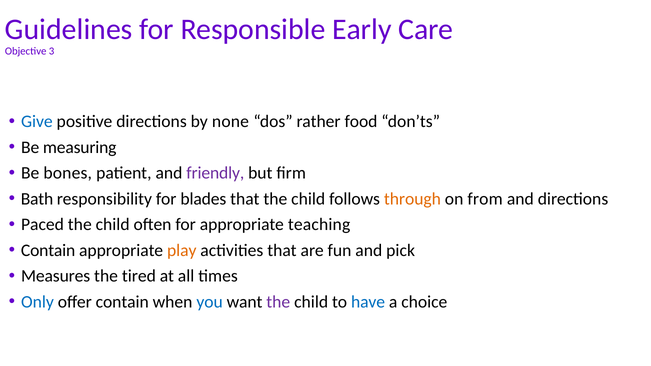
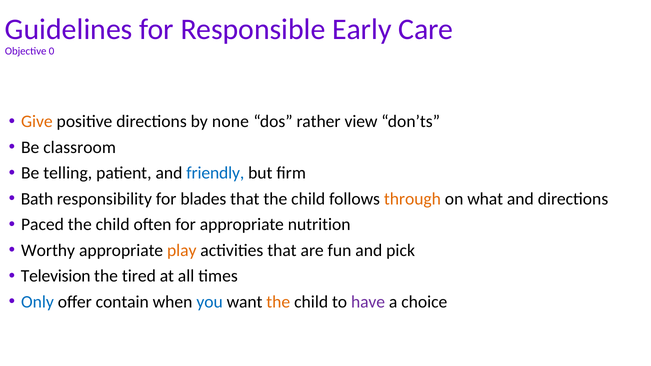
3: 3 -> 0 (52, 51)
Give colour: blue -> orange (37, 122)
food: food -> view (361, 122)
measuring: measuring -> classroom (80, 147)
bones: bones -> telling (68, 173)
friendly colour: purple -> blue (215, 173)
from: from -> what (485, 199)
teaching: teaching -> nutrition (319, 225)
Contain: Contain -> Worthy (48, 250)
Measures: Measures -> Television (56, 276)
the colour: purple -> orange (278, 302)
have colour: blue -> purple (368, 302)
